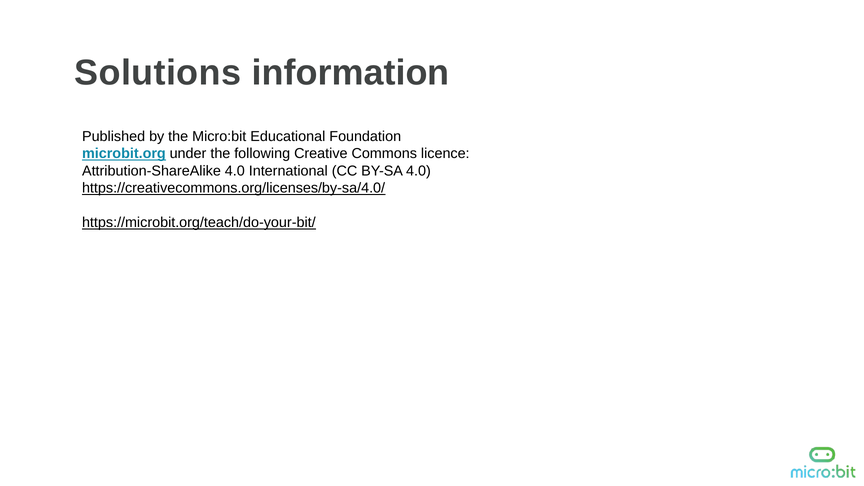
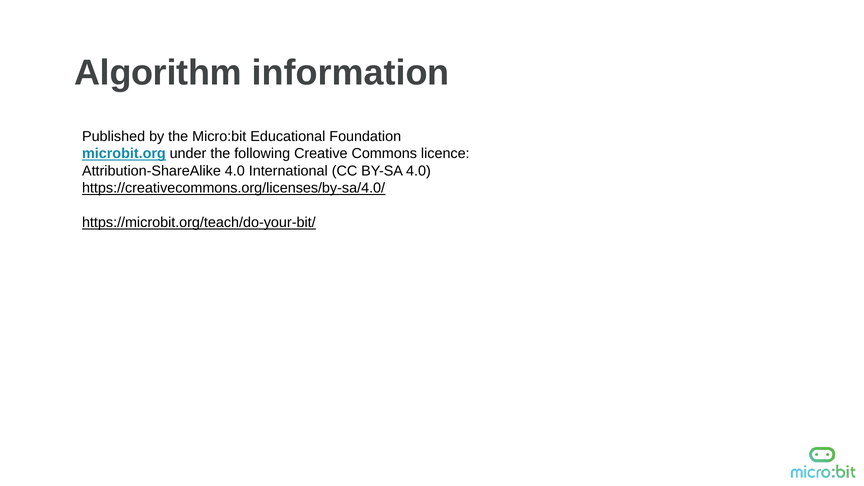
Solutions: Solutions -> Algorithm (158, 73)
